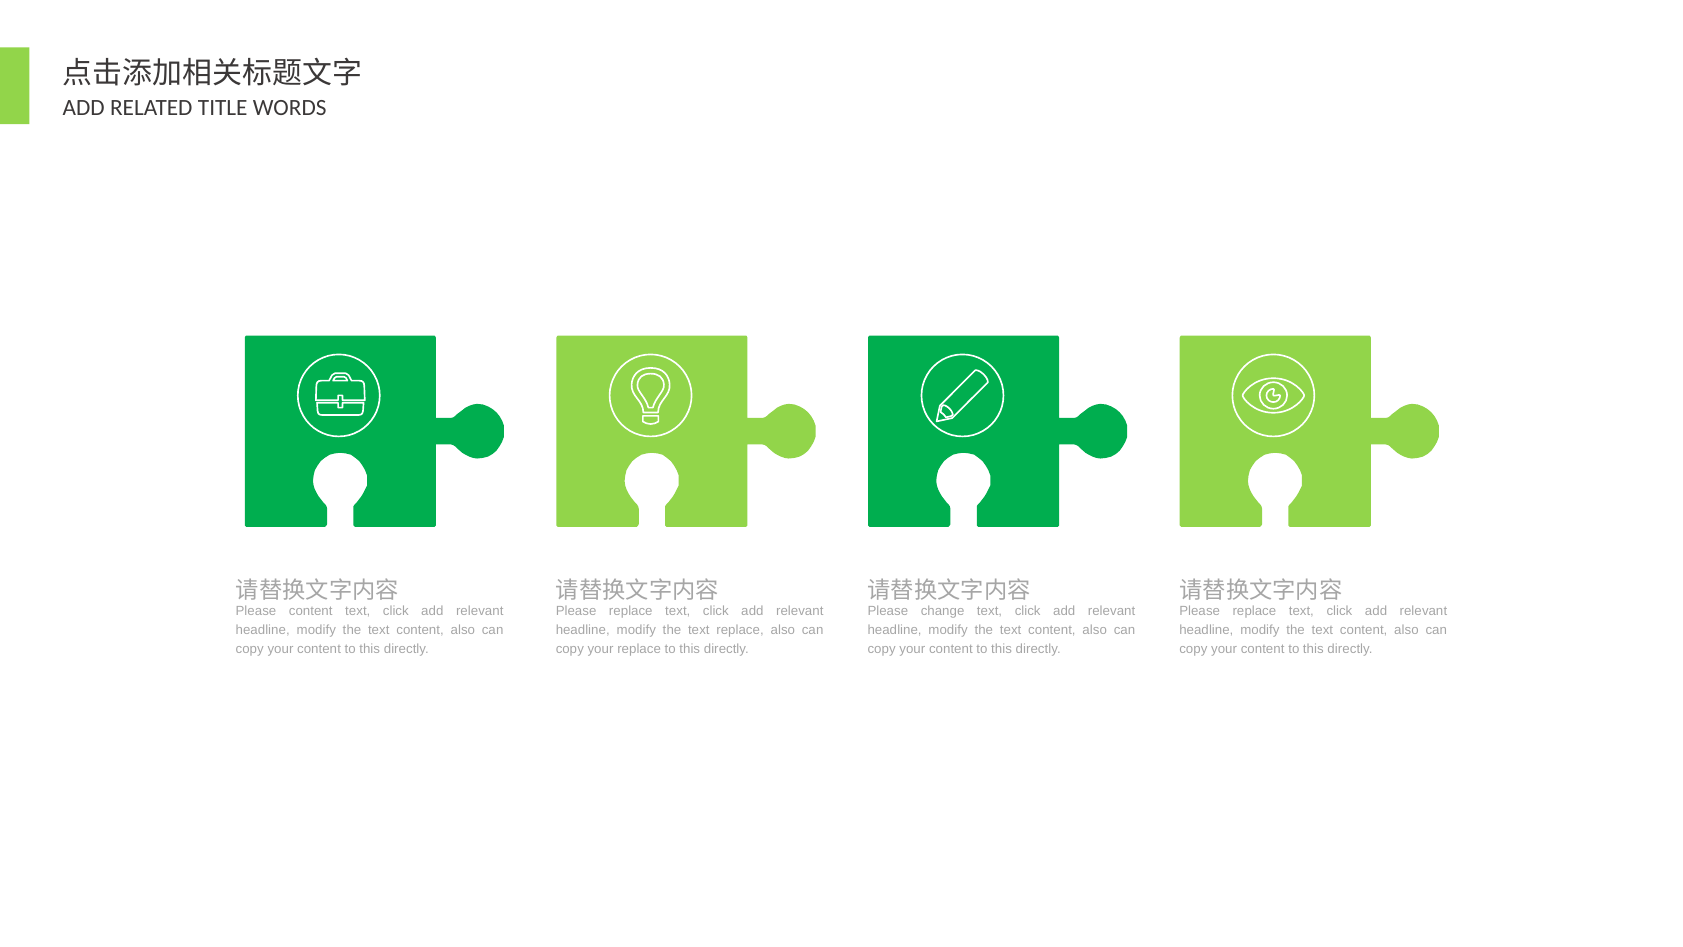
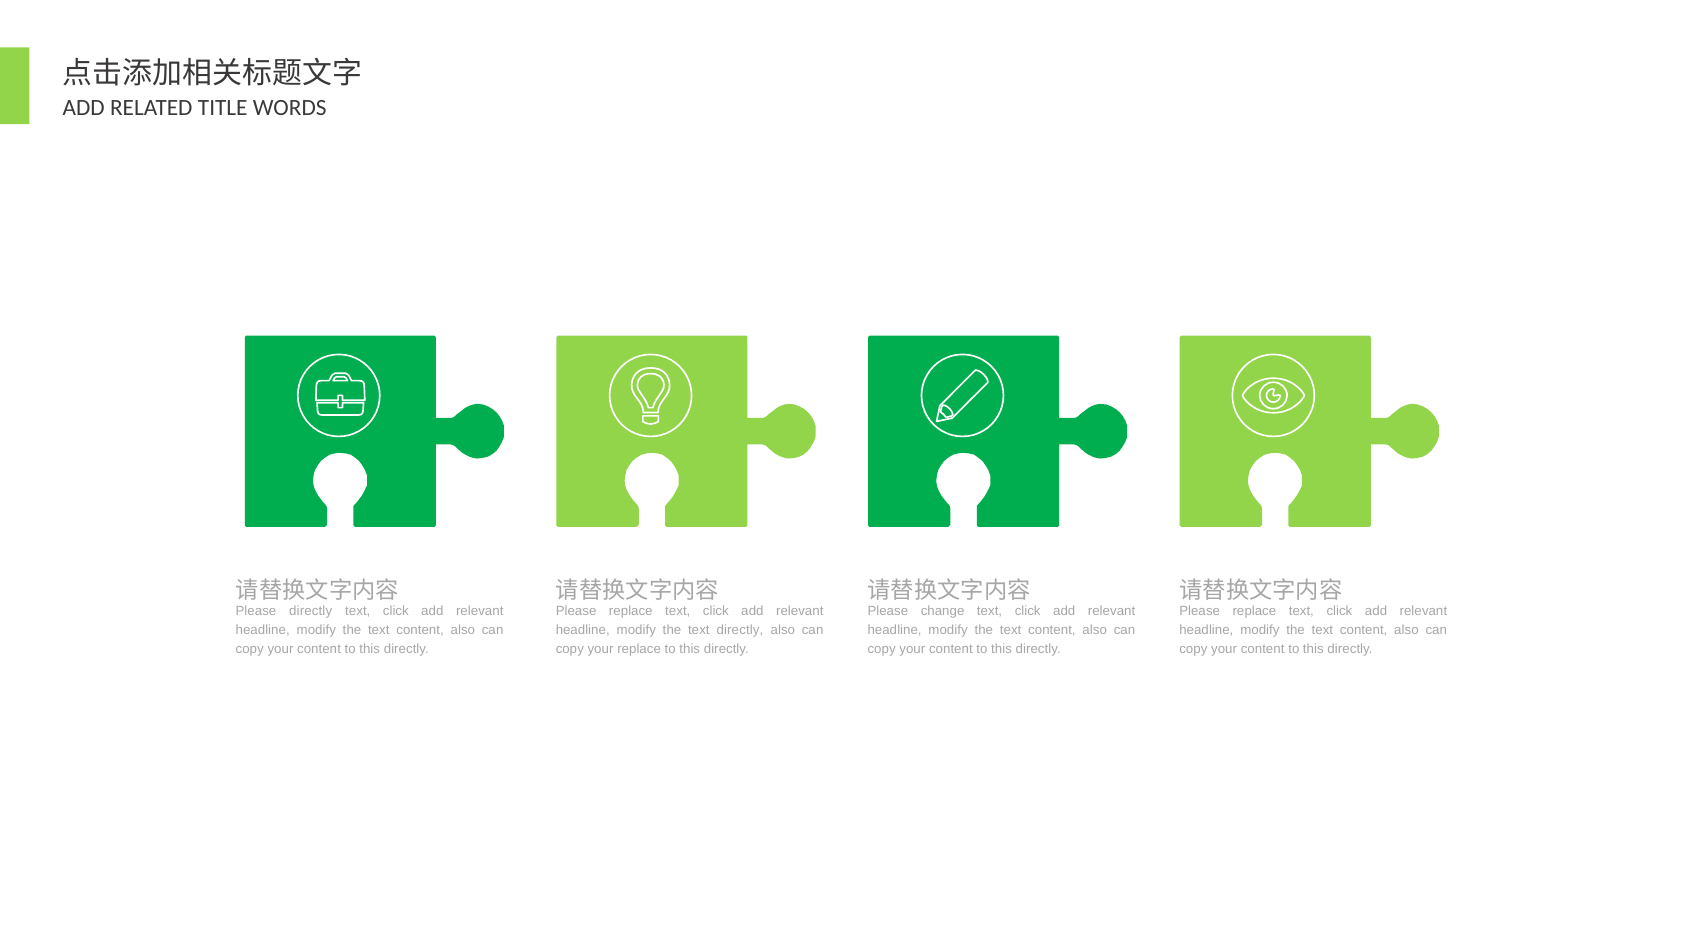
Please content: content -> directly (311, 611)
text replace: replace -> directly (740, 630)
